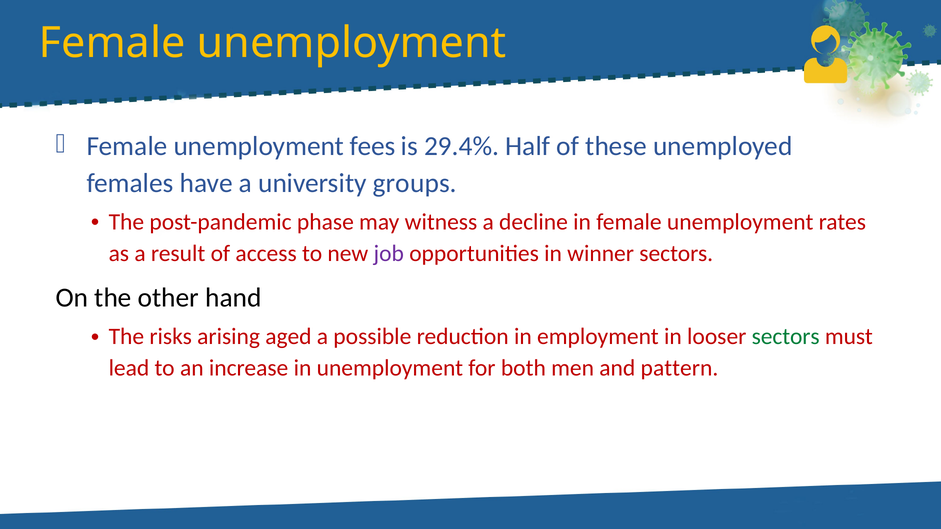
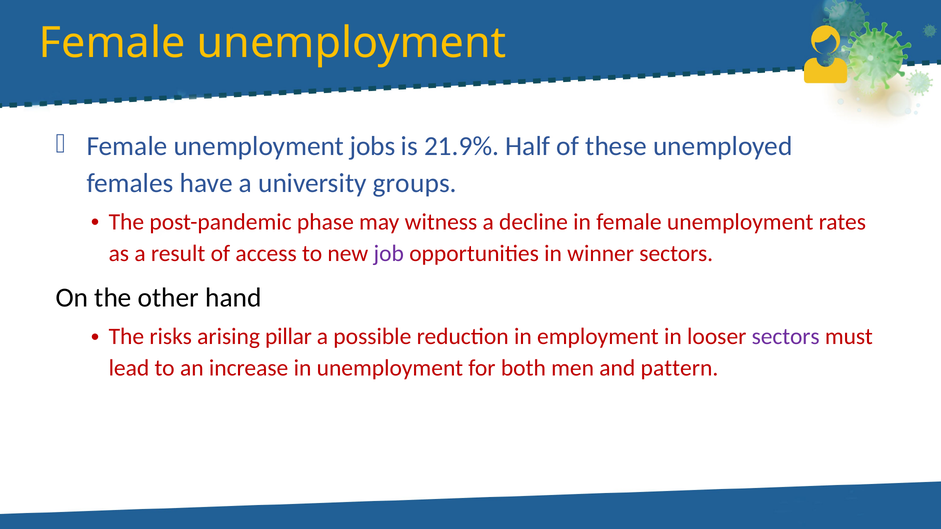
fees: fees -> jobs (373, 146)
29.4%: 29.4% -> 21.9% (462, 146)
aged: aged -> pillar (289, 337)
sectors colour: green -> purple (786, 337)
